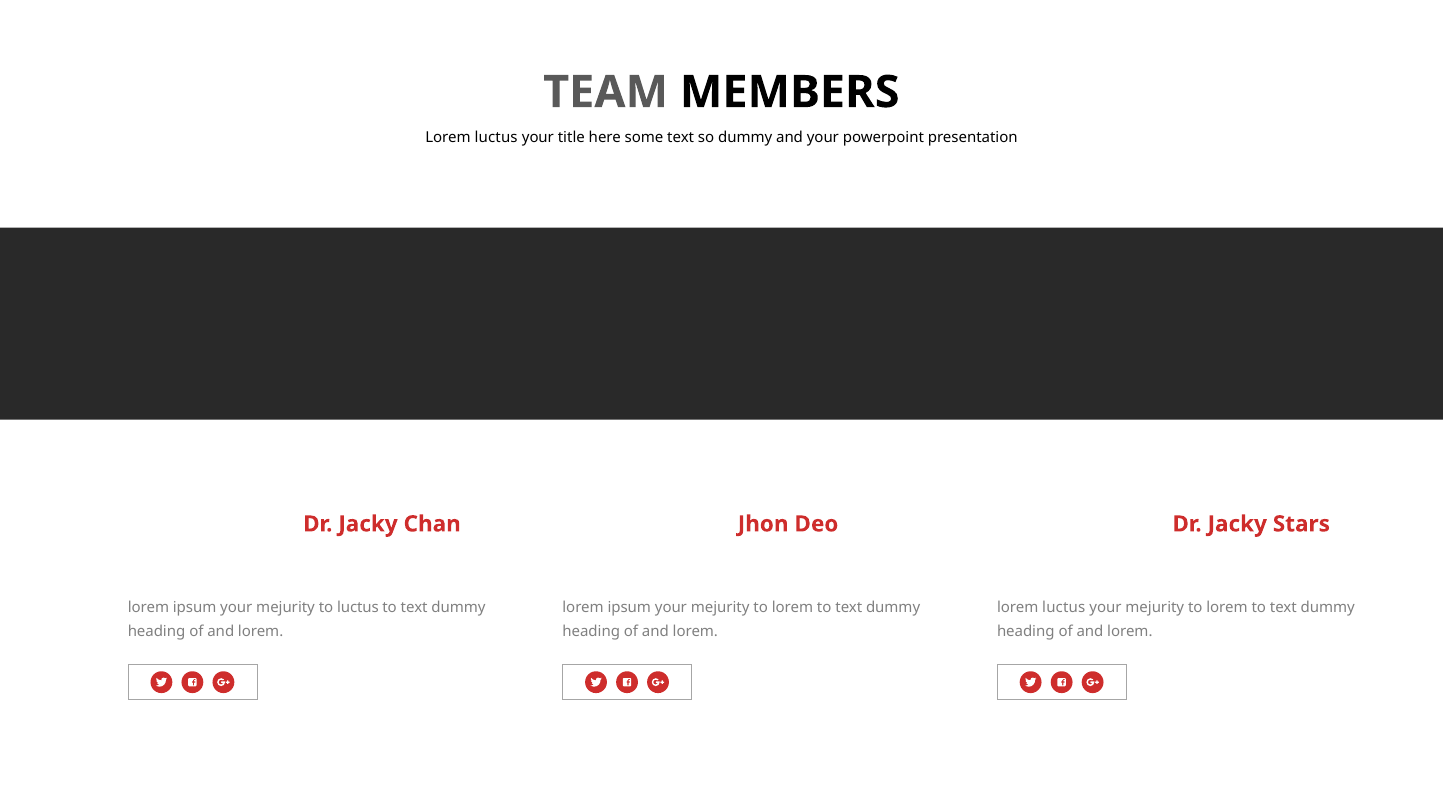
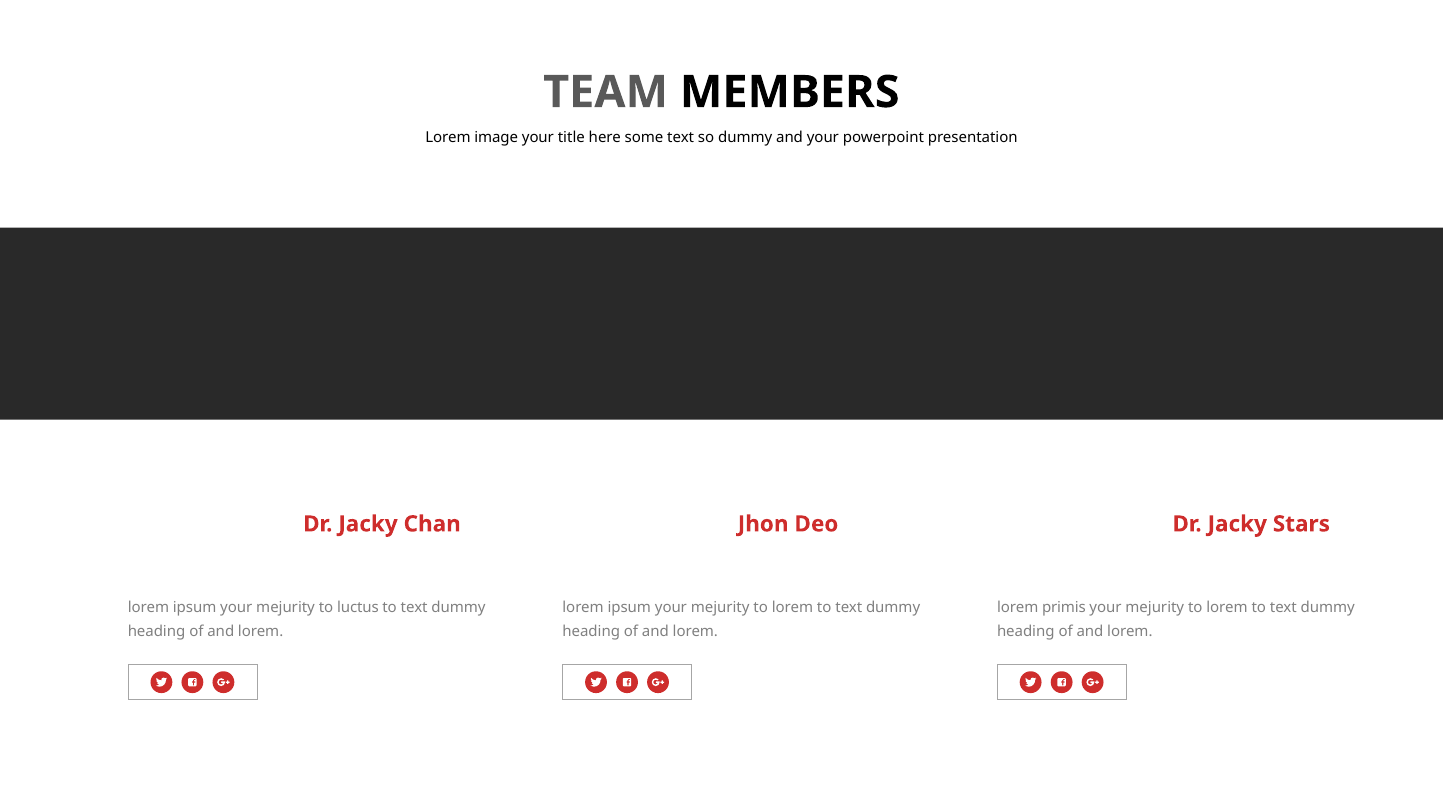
luctus: luctus -> image (496, 138)
luctus: luctus -> primis (1064, 607)
